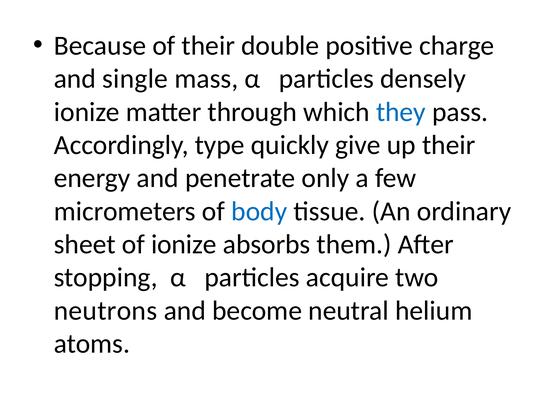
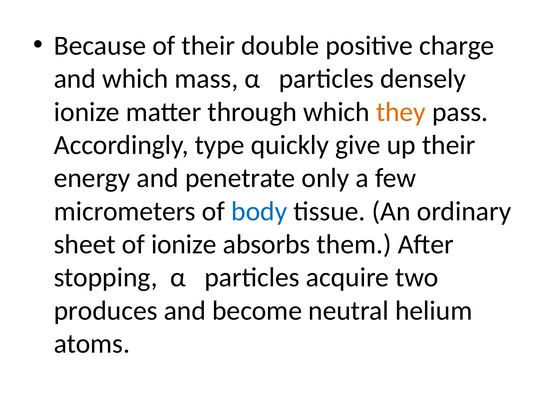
and single: single -> which (135, 79)
they colour: blue -> orange (401, 112)
neutrons: neutrons -> produces (106, 311)
